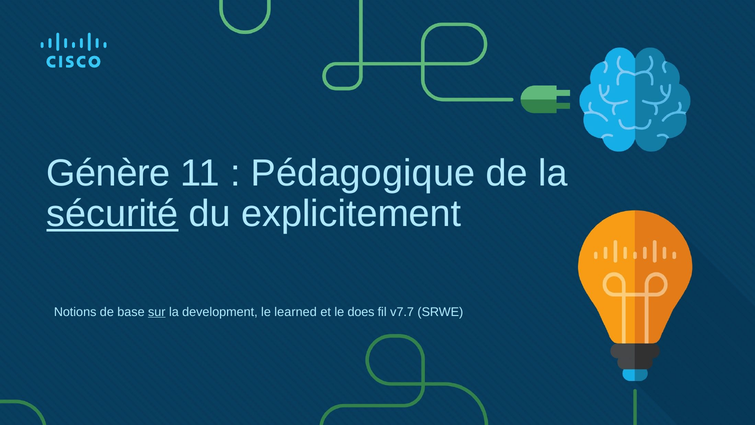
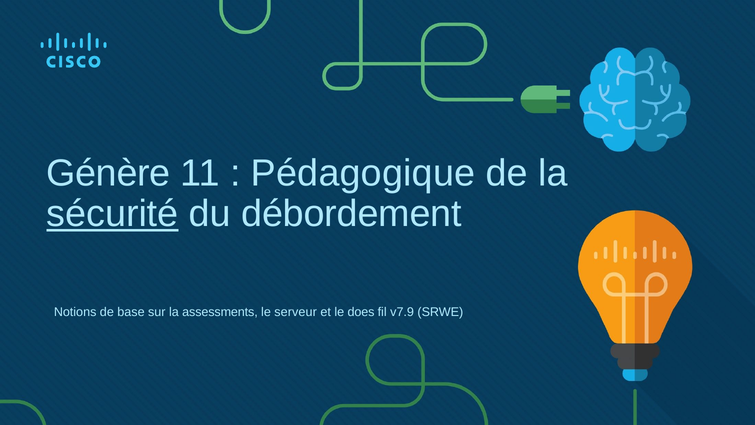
explicitement: explicitement -> débordement (351, 214)
sur underline: present -> none (157, 312)
development: development -> assessments (220, 312)
learned: learned -> serveur (296, 312)
v7.7: v7.7 -> v7.9 (402, 312)
